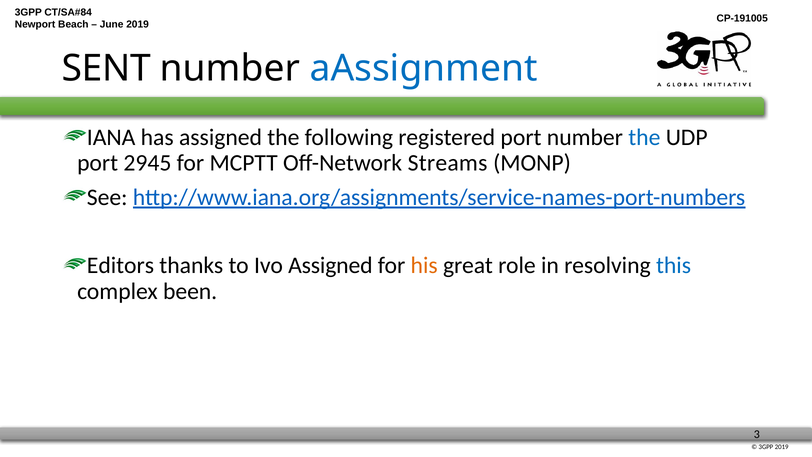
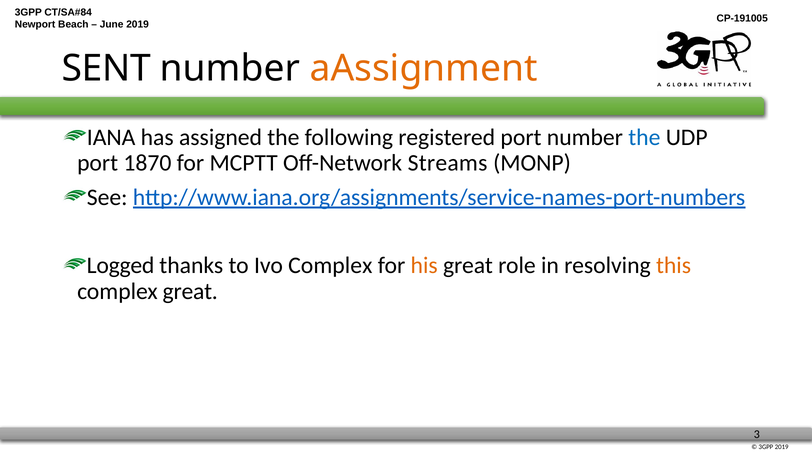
aAssignment colour: blue -> orange (424, 68)
2945: 2945 -> 1870 (147, 163)
Editors: Editors -> Logged (121, 265)
Ivo Assigned: Assigned -> Complex (330, 265)
this colour: blue -> orange (674, 265)
complex been: been -> great (190, 291)
